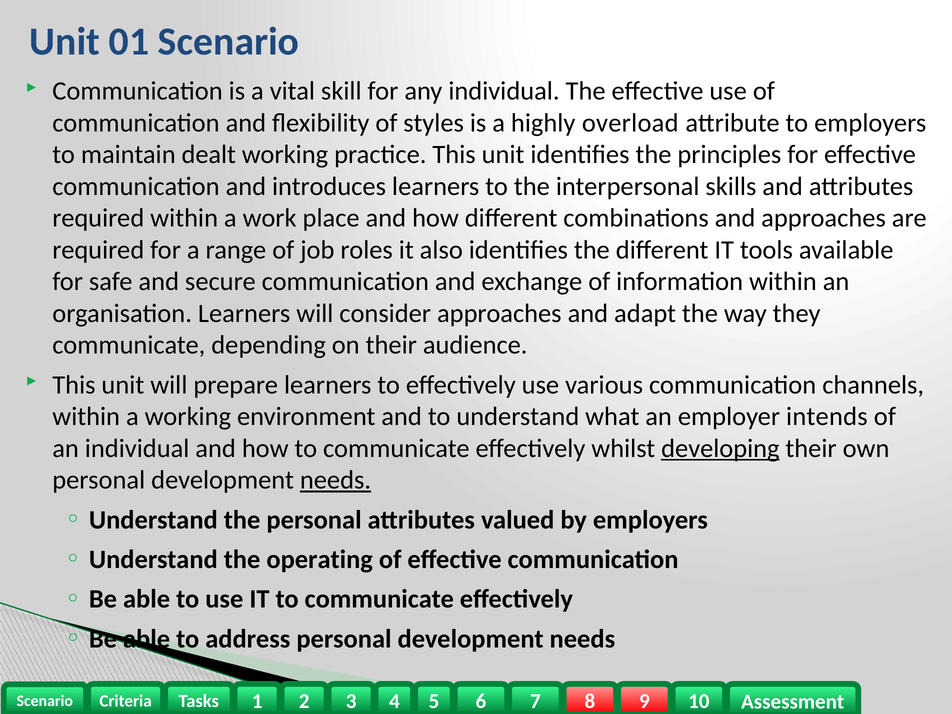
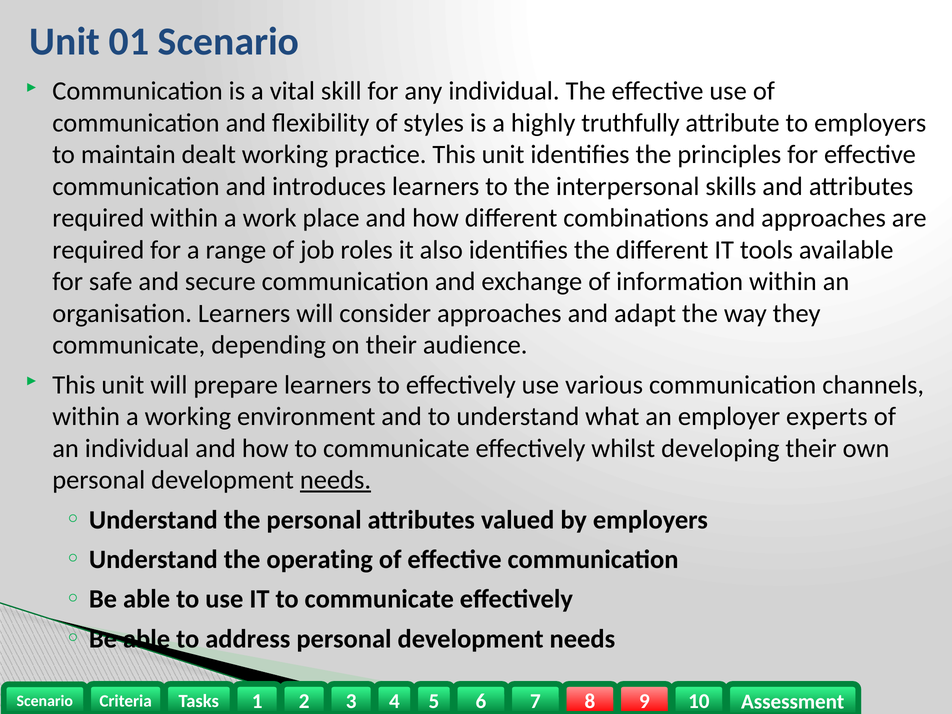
overload: overload -> truthfully (631, 123)
intends: intends -> experts (827, 417)
developing underline: present -> none (720, 448)
